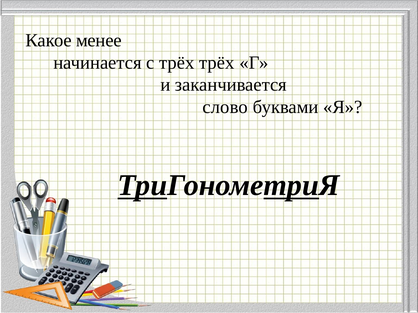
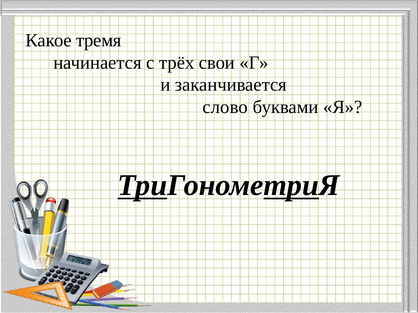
менее: менее -> тремя (99, 40)
трёх трёх: трёх -> свои (217, 63)
